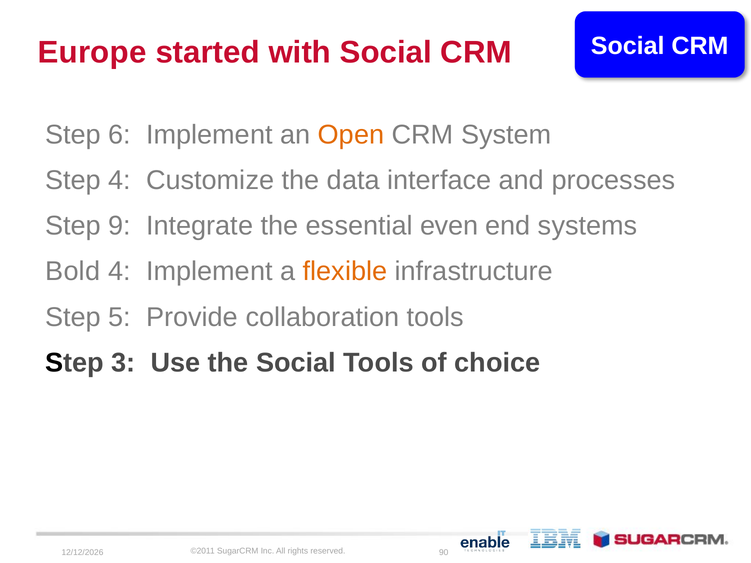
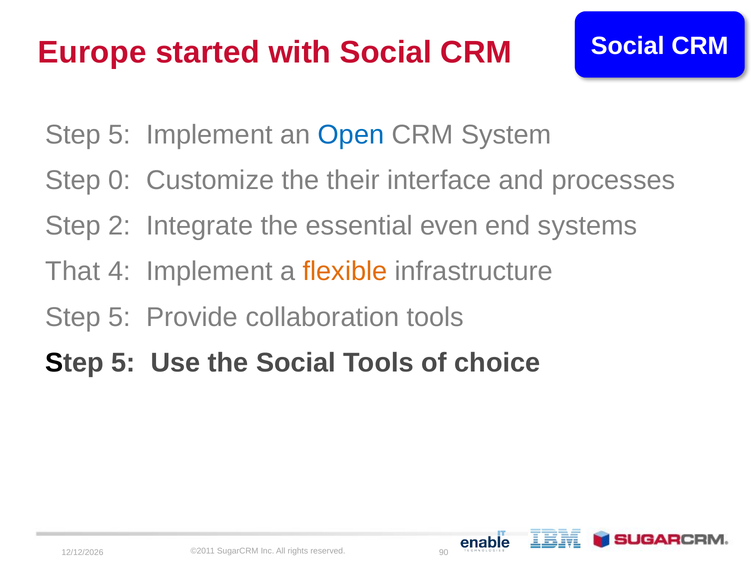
6: 6 -> 5 (120, 135)
Open colour: orange -> blue (351, 135)
Step 4: 4 -> 0 (120, 181)
data: data -> their (353, 181)
9: 9 -> 2 (120, 226)
Bold: Bold -> That (73, 272)
3: 3 -> 5 (123, 363)
